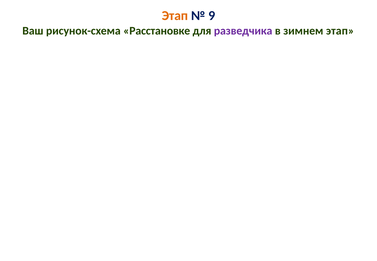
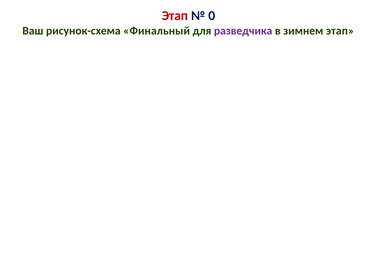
Этап colour: orange -> red (175, 16)
9: 9 -> 0 (212, 16)
Расстановке: Расстановке -> Финальный (157, 31)
